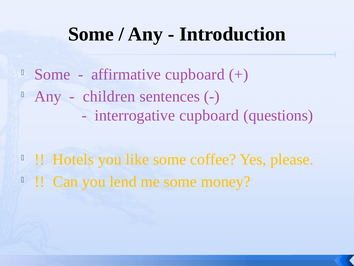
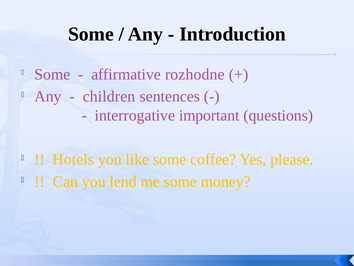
affirmative cupboard: cupboard -> rozhodne (195, 74)
interrogative cupboard: cupboard -> important (209, 115)
